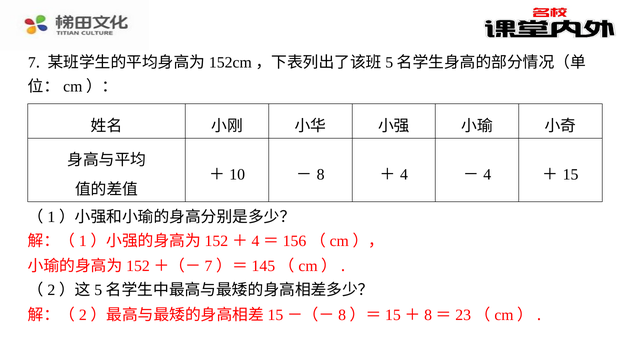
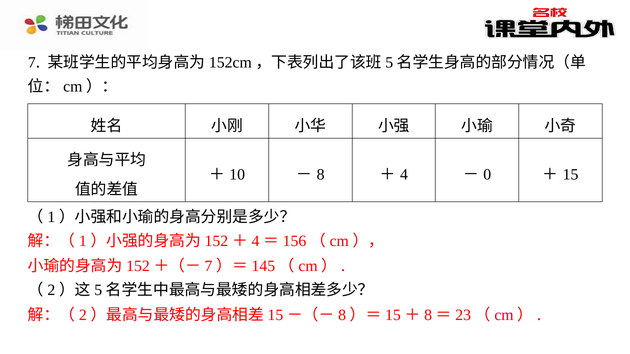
4: 4 -> 0 (487, 175)
